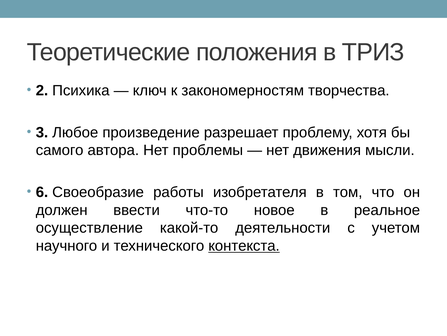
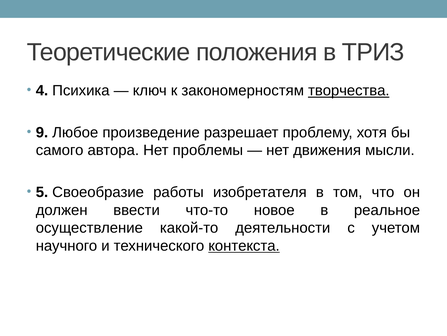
2: 2 -> 4 (42, 90)
творчества underline: none -> present (349, 90)
3: 3 -> 9 (42, 132)
6: 6 -> 5 (42, 192)
